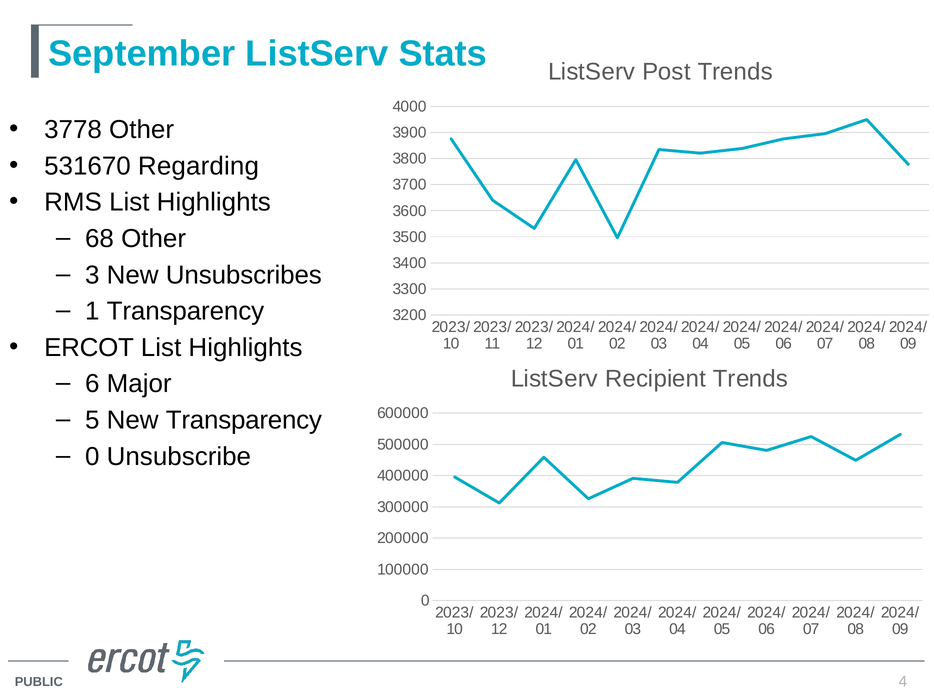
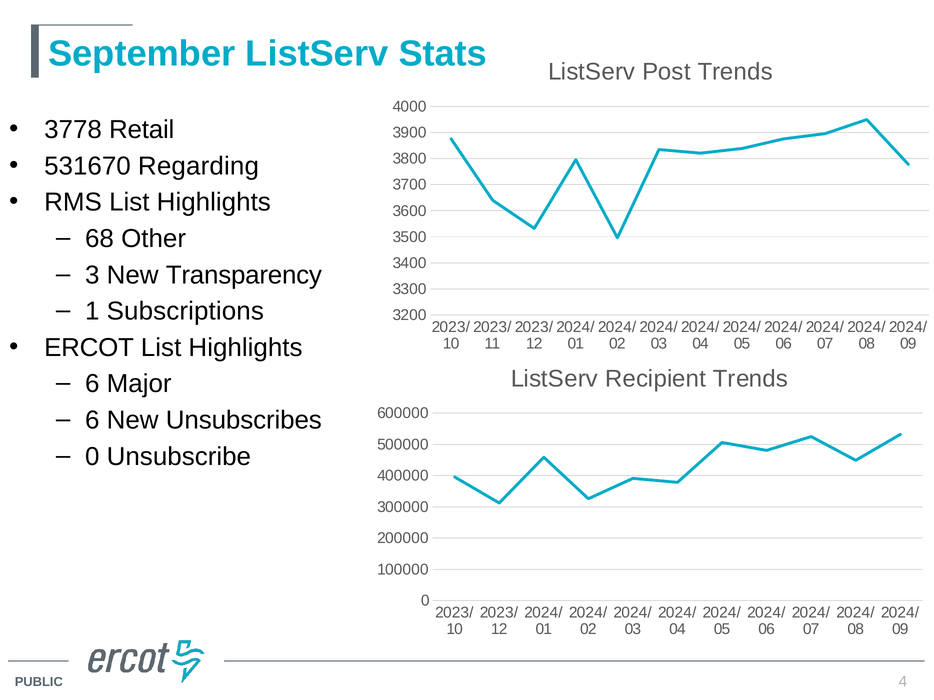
3778 Other: Other -> Retail (142, 130)
Unsubscribes: Unsubscribes -> Transparency (244, 275)
1 Transparency: Transparency -> Subscriptions (185, 311)
5: 5 -> 6 (92, 420)
New Transparency: Transparency -> Unsubscribes (244, 420)
